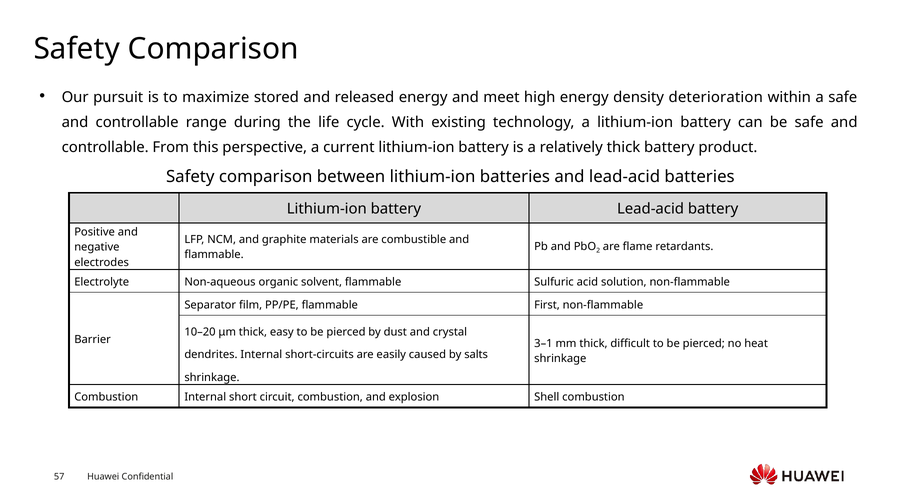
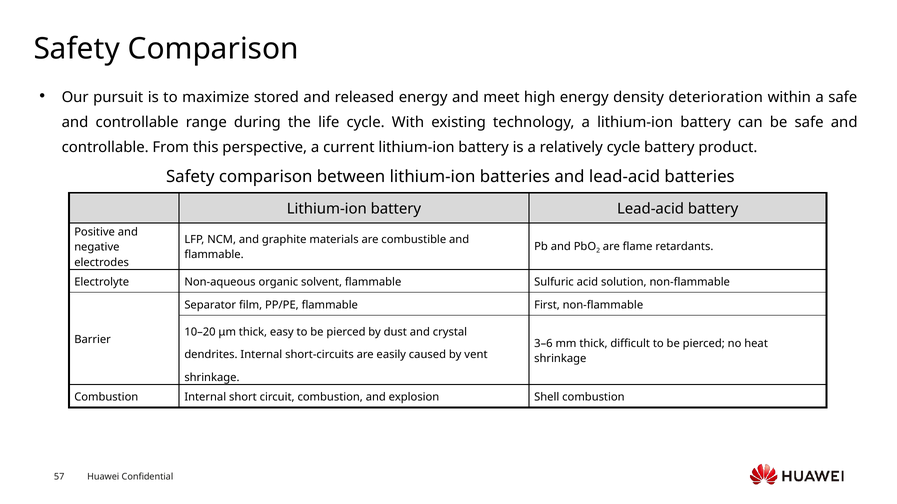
relatively thick: thick -> cycle (624, 148)
3–1: 3–1 -> 3–6 (543, 344)
salts: salts -> vent (476, 355)
